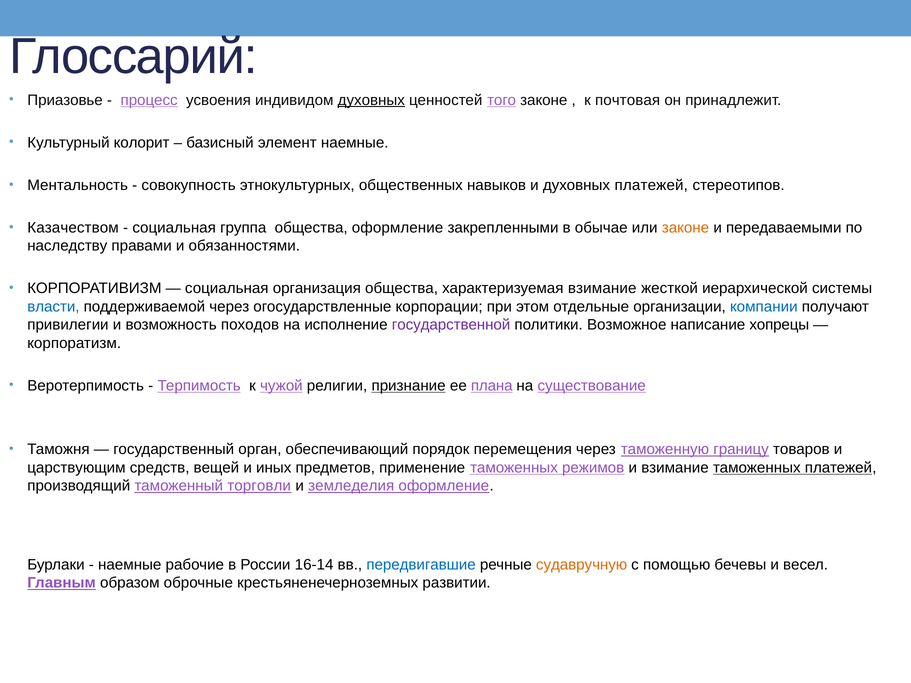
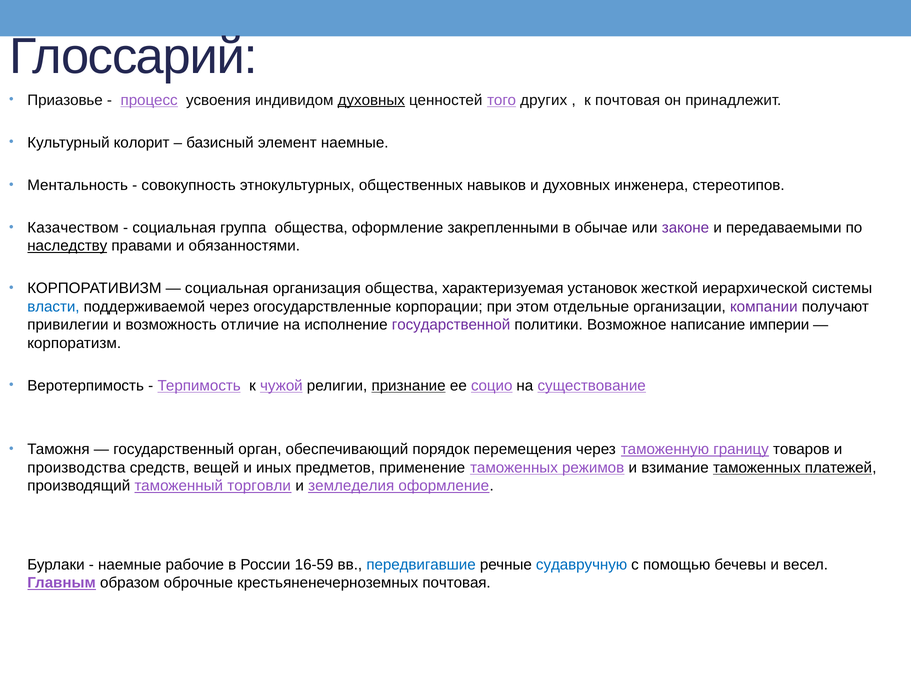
того законе: законе -> других (544, 100)
духовных платежей: платежей -> инженера (651, 185)
законе colour: orange -> purple (686, 228)
наследству underline: none -> present (67, 246)
характеризуемая взимание: взимание -> установок (602, 288)
компании colour: blue -> purple (764, 307)
походов: походов -> отличие (250, 325)
хопрецы: хопрецы -> империи (779, 325)
плана: плана -> социо (492, 386)
царствующим: царствующим -> производства (76, 468)
16-14: 16-14 -> 16-59 (314, 565)
судавручную colour: orange -> blue (582, 565)
крестьяненечерноземных развитии: развитии -> почтовая (457, 583)
